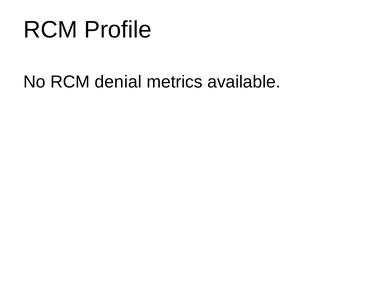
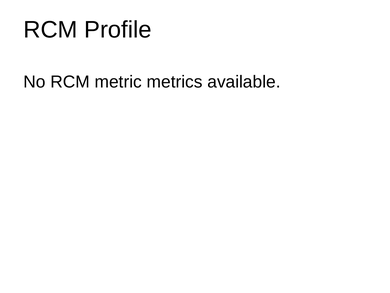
denial: denial -> metric (118, 82)
